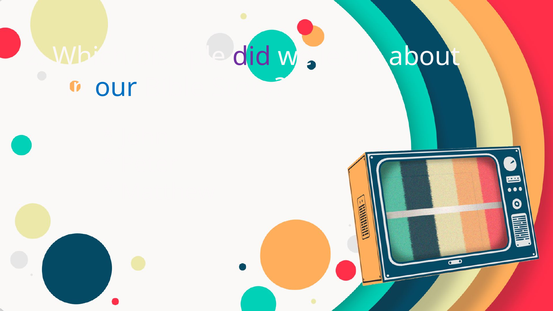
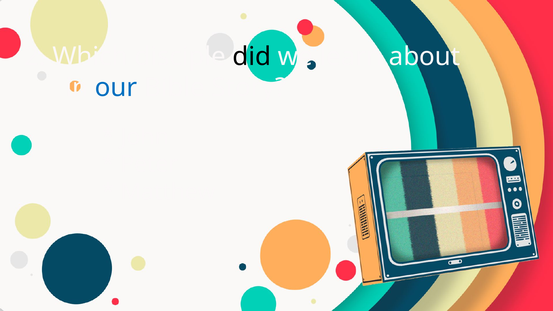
did colour: purple -> black (252, 56)
